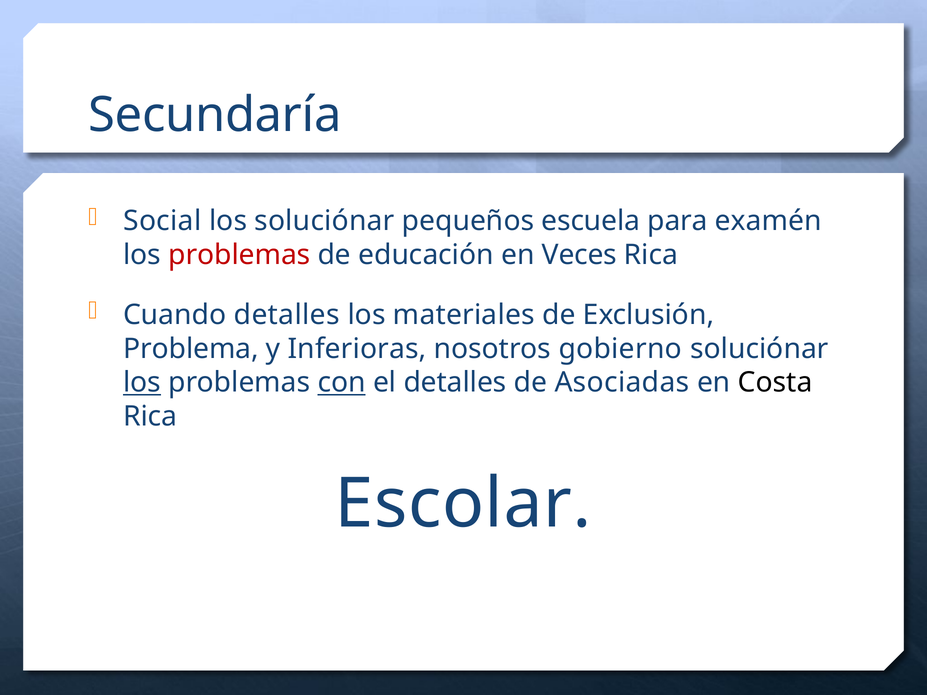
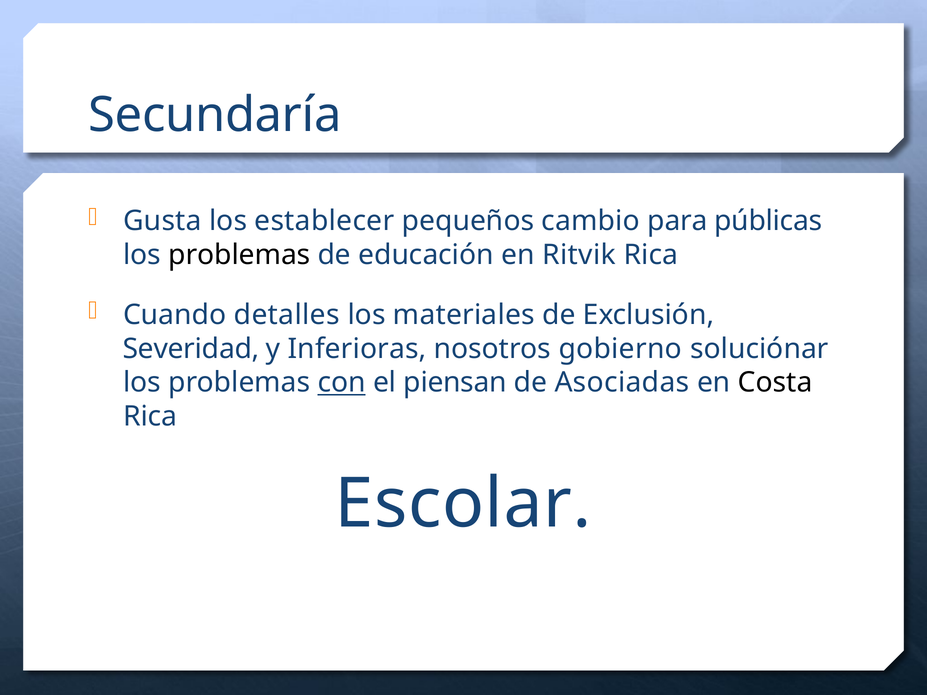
Social: Social -> Gusta (162, 221)
los soluciónar: soluciónar -> establecer (324, 221)
escuela: escuela -> cambio (591, 221)
examén: examén -> públicas (768, 221)
problemas colour: red -> black (239, 255)
Veces: Veces -> Ritvik (579, 255)
Problema: Problema -> Severidad (191, 349)
los underline: present -> none (142, 383)
el detalles: detalles -> piensan (455, 383)
